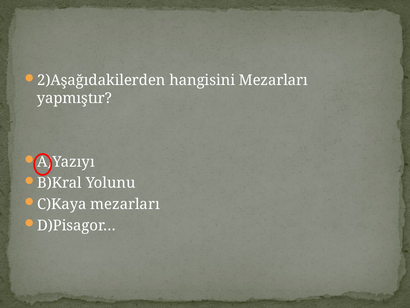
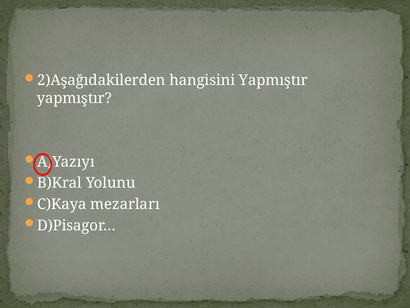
hangisini Mezarları: Mezarları -> Yapmıştır (273, 80)
